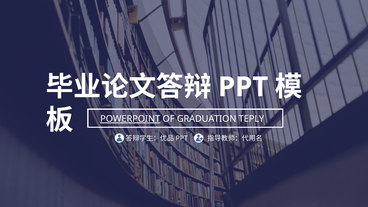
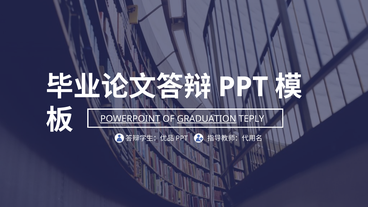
GRADUATION underline: none -> present (207, 119)
